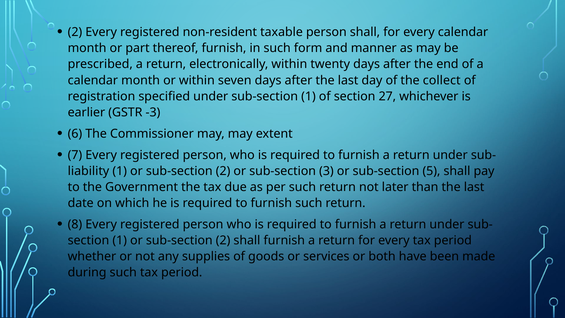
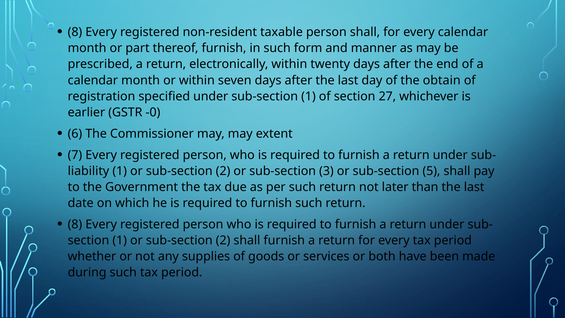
2: 2 -> 8 (75, 32)
collect: collect -> obtain (442, 80)
-3: -3 -> -0 (153, 112)
